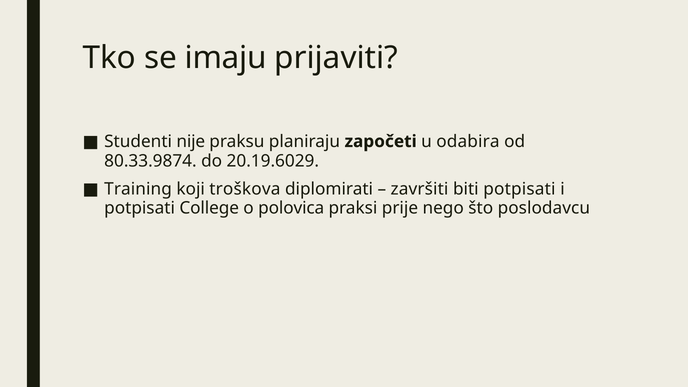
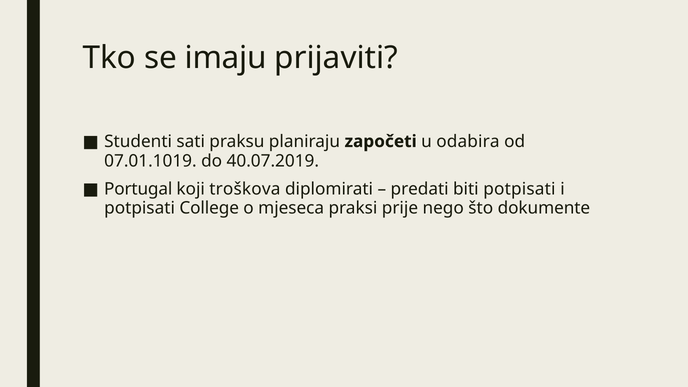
nije: nije -> sati (191, 141)
80.33.9874: 80.33.9874 -> 07.01.1019 (150, 161)
20.19.6029: 20.19.6029 -> 40.07.2019 (273, 161)
Training: Training -> Portugal (138, 189)
završiti: završiti -> predati (420, 189)
polovica: polovica -> mjeseca (291, 208)
poslodavcu: poslodavcu -> dokumente (544, 208)
